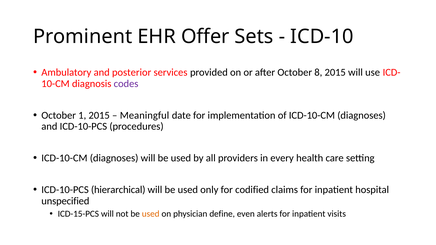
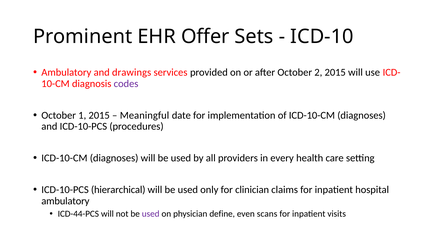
posterior: posterior -> drawings (132, 72)
8: 8 -> 2 (318, 72)
codified: codified -> clinician (252, 190)
unspecified: unspecified -> ambulatory (65, 201)
ICD-15-PCS: ICD-15-PCS -> ICD-44-PCS (78, 214)
used colour: orange -> purple (151, 214)
alerts: alerts -> scans (267, 214)
